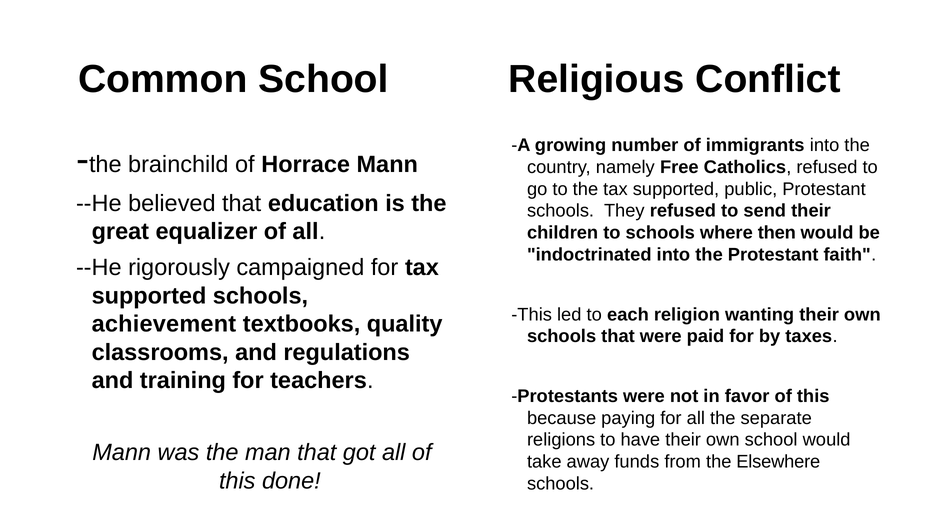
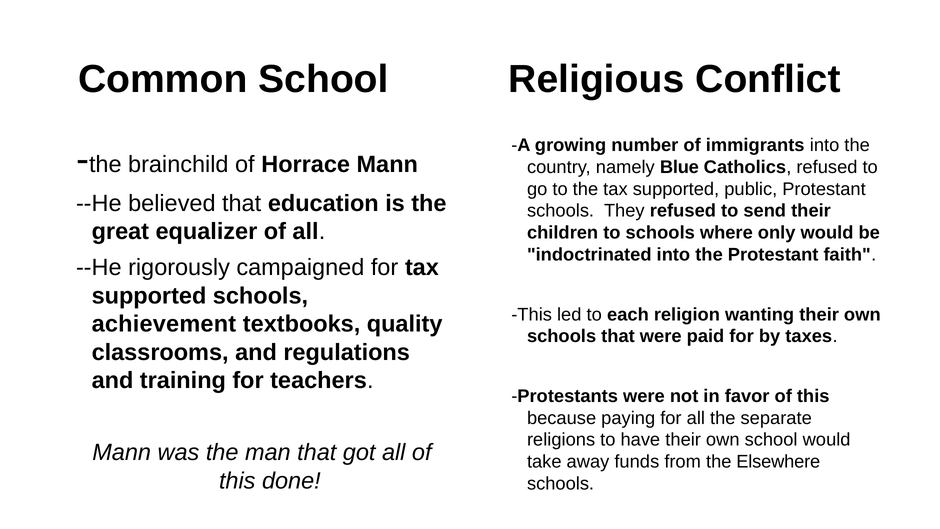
Free: Free -> Blue (679, 167)
then: then -> only (777, 233)
